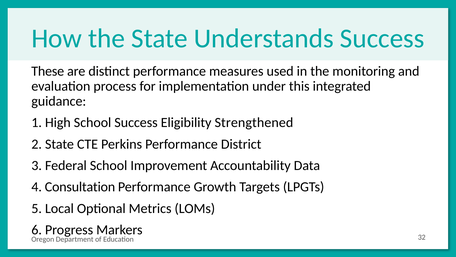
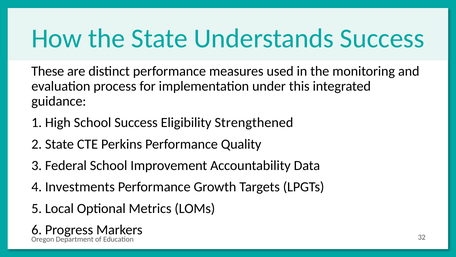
District: District -> Quality (241, 144)
Consultation: Consultation -> Investments (80, 187)
